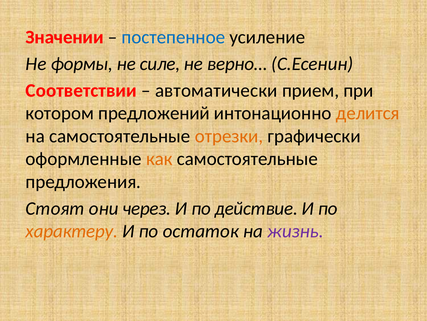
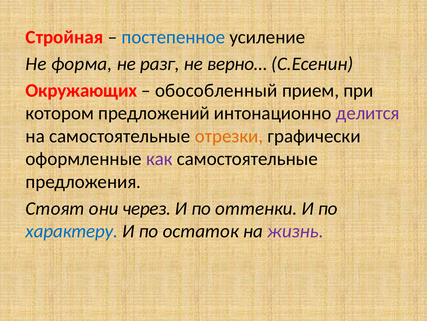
Значении: Значении -> Стройная (64, 37)
формы: формы -> форма (82, 64)
силе: силе -> разг (160, 64)
Соответствии: Соответствии -> Окружающих (81, 90)
автоматически: автоматически -> обособленный (216, 90)
делится colour: orange -> purple (368, 113)
как colour: orange -> purple (159, 159)
действие: действие -> оттенки (256, 208)
характеру colour: orange -> blue (72, 231)
